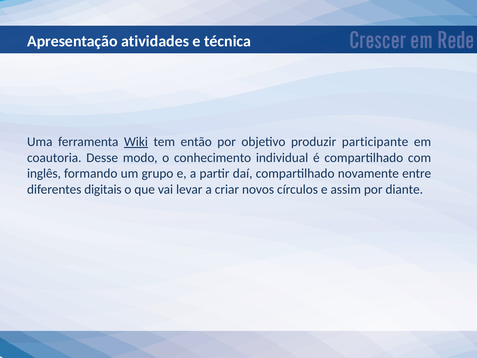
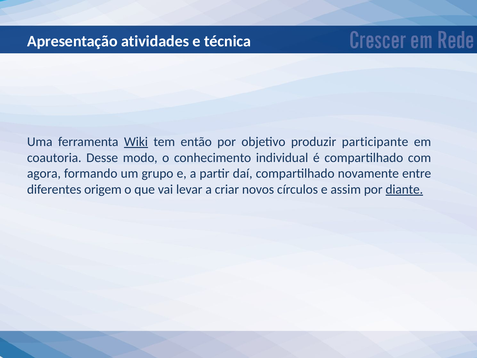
inglês: inglês -> agora (44, 173)
digitais: digitais -> origem (103, 189)
diante underline: none -> present (404, 189)
